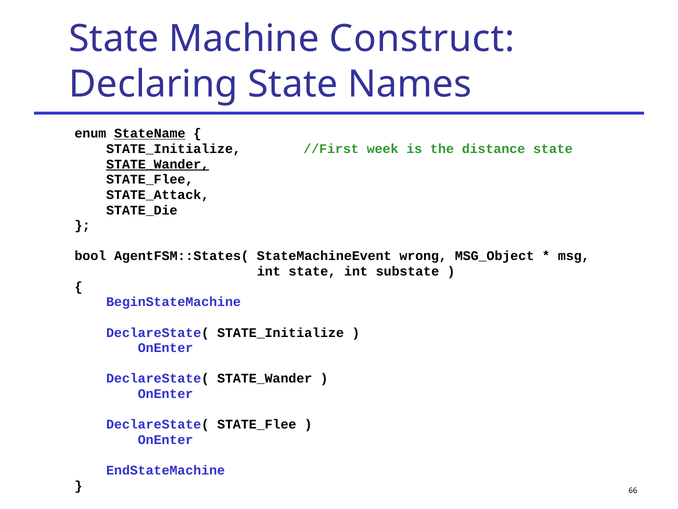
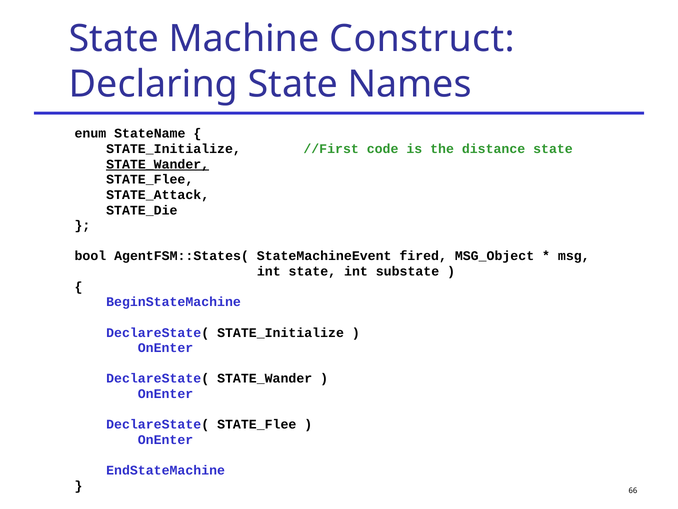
StateName underline: present -> none (150, 133)
week: week -> code (383, 149)
wrong: wrong -> fired (423, 256)
